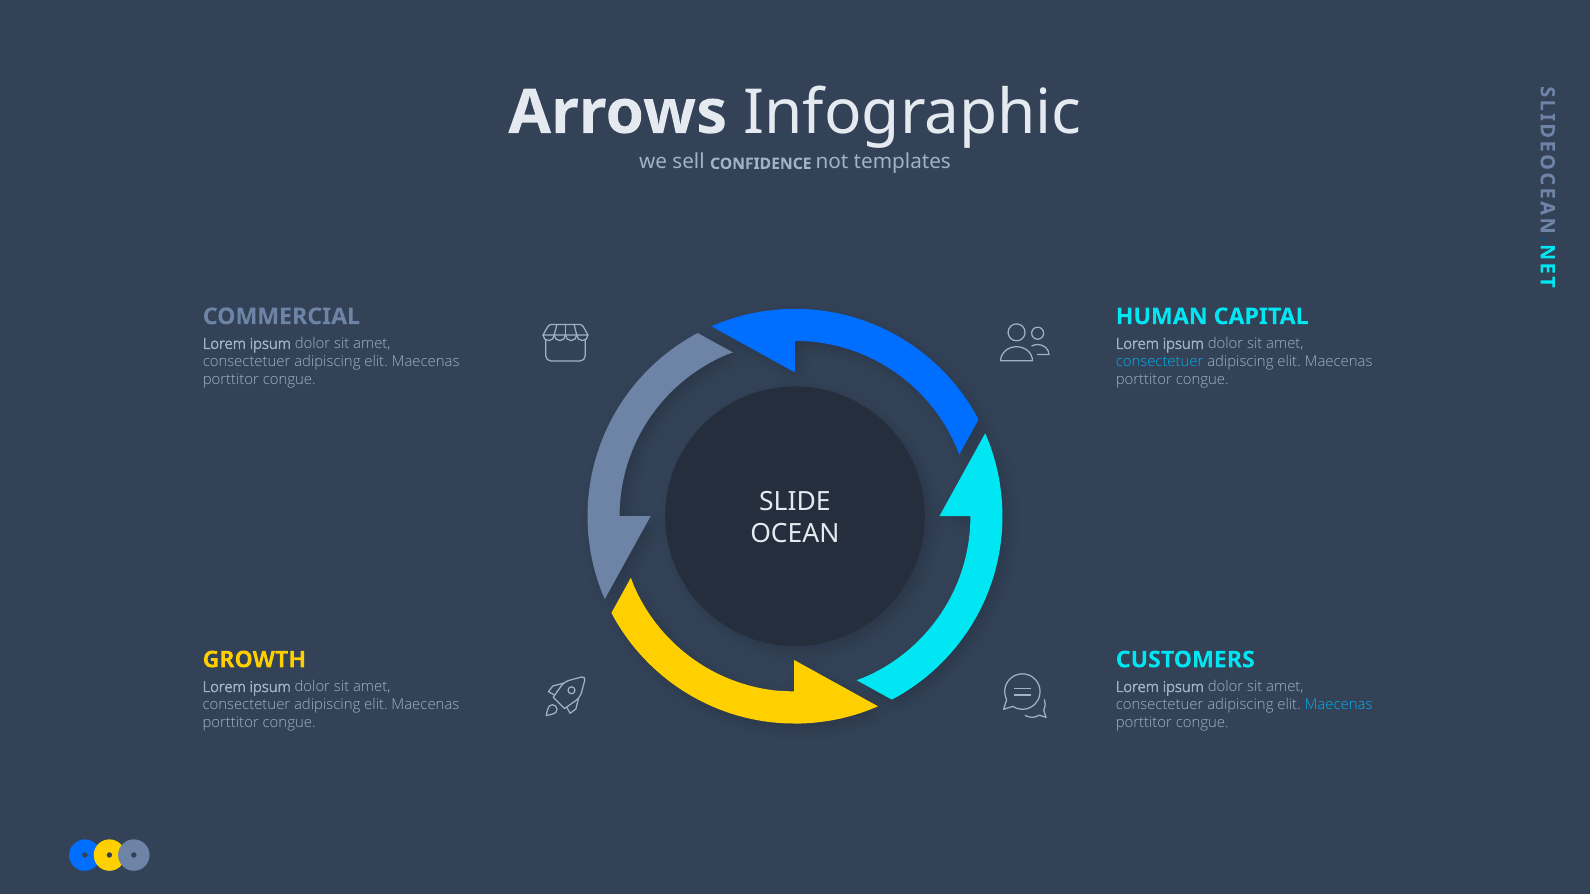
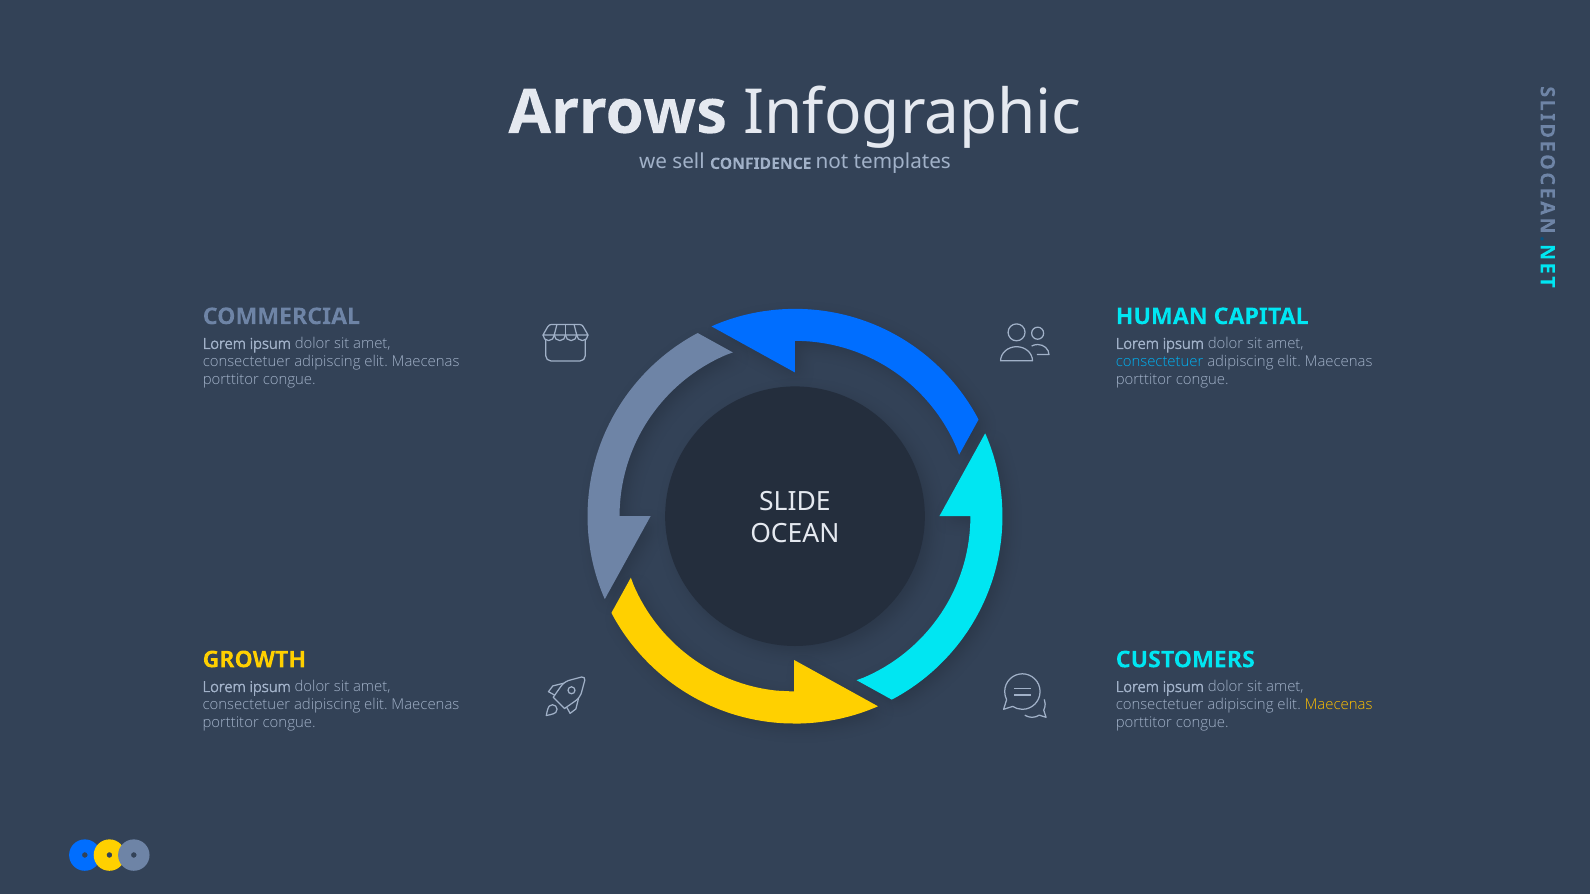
Maecenas colour: light blue -> yellow (1339, 705)
